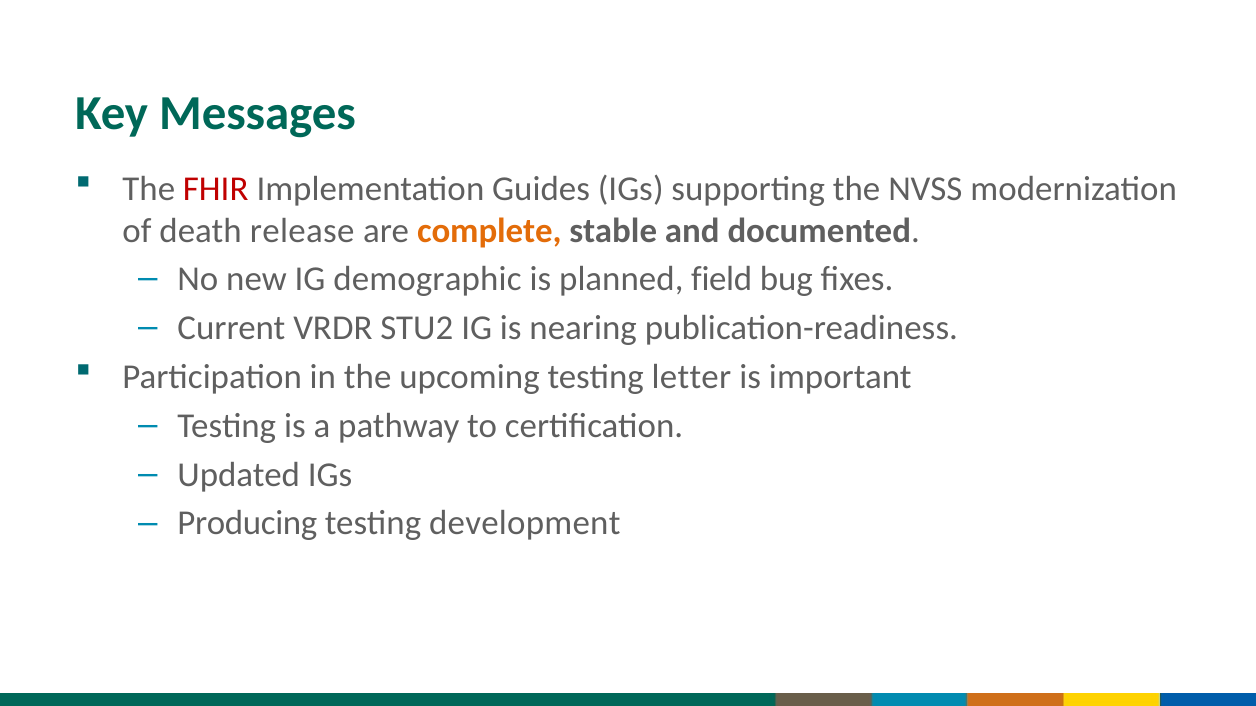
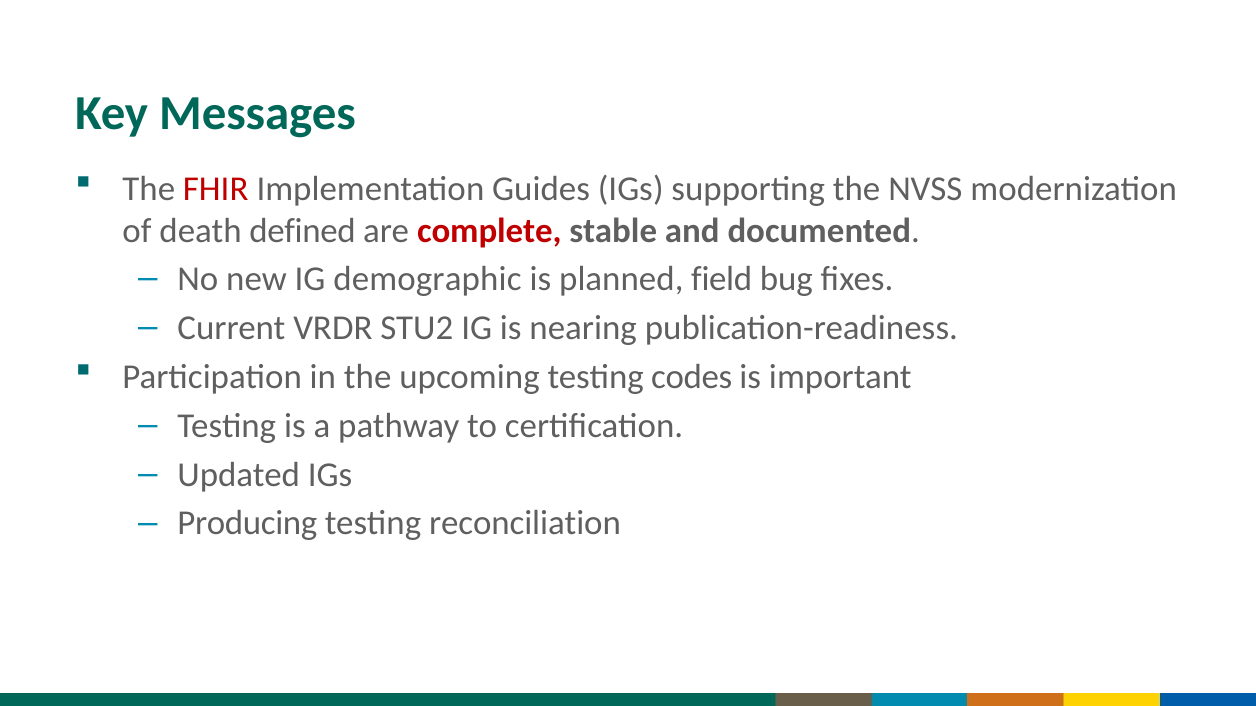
release: release -> defined (303, 231)
complete colour: orange -> red (489, 231)
letter: letter -> codes (692, 377)
development: development -> reconciliation (525, 524)
